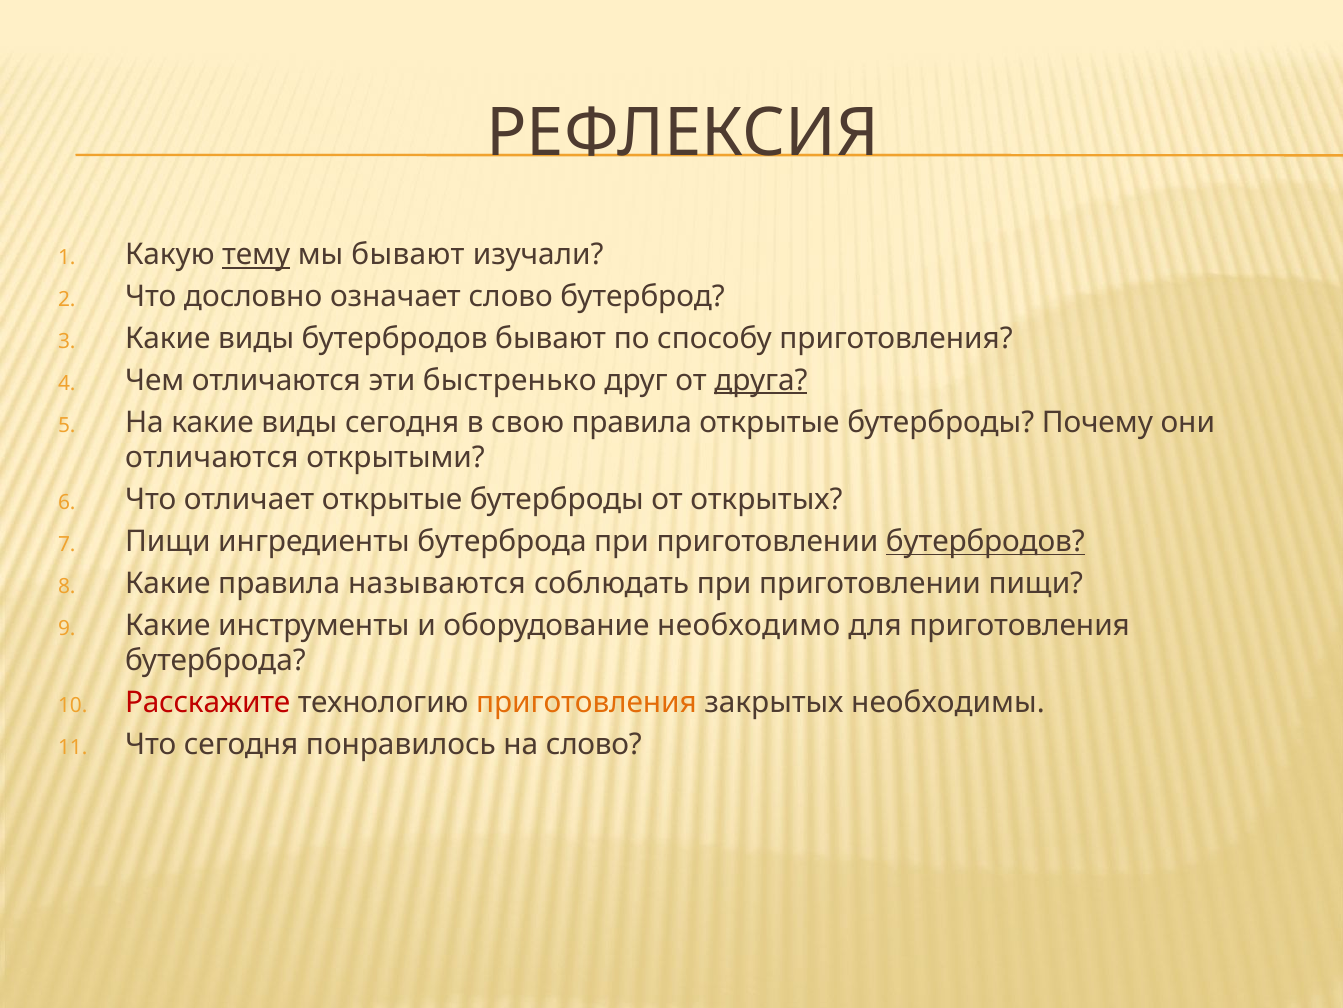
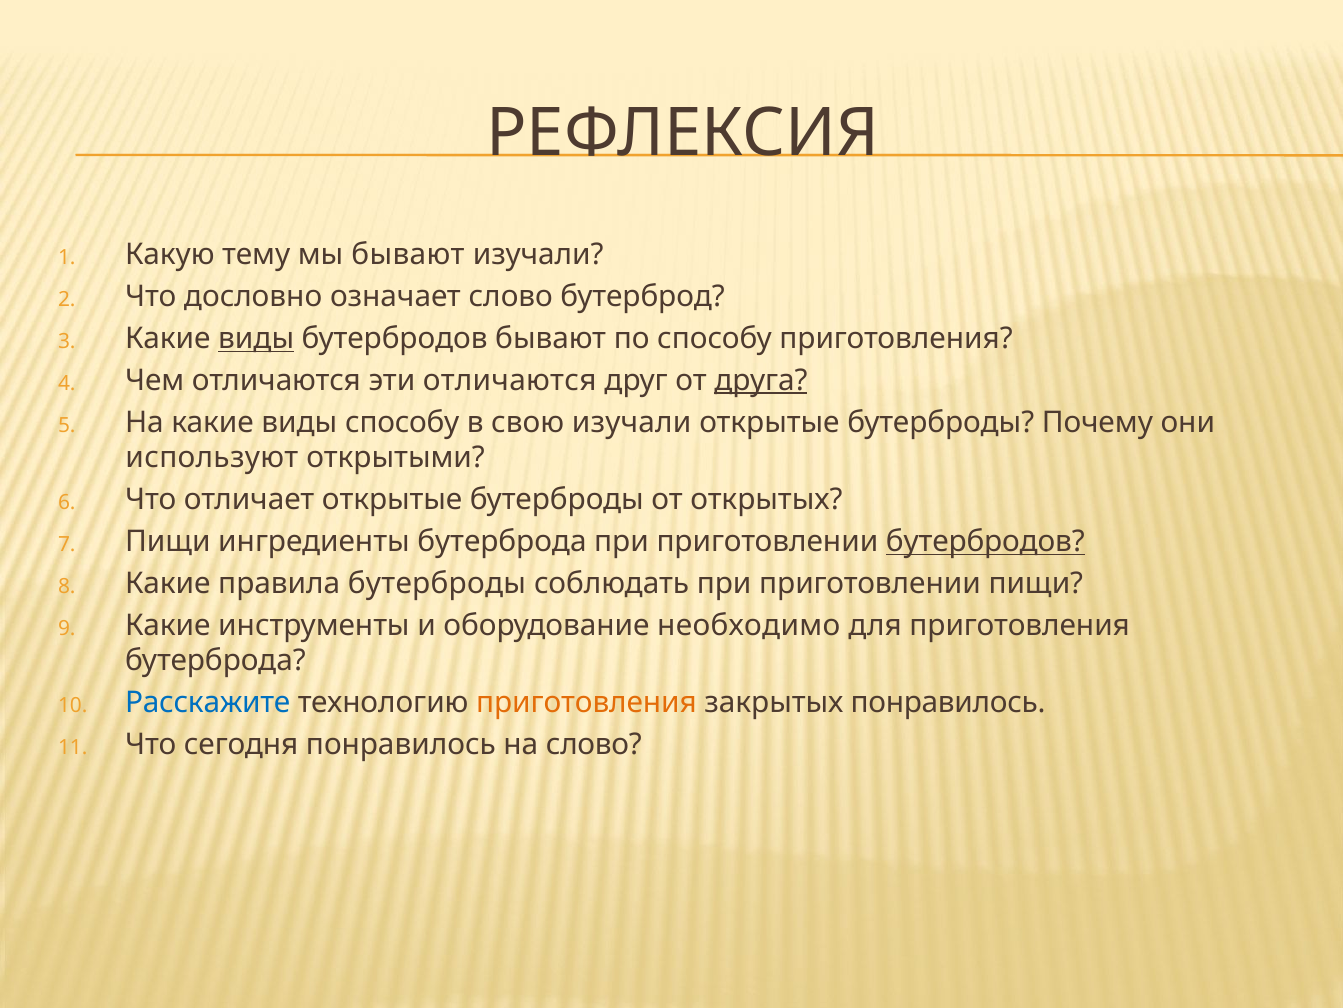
тему underline: present -> none (256, 255)
виды underline: none -> present (256, 338)
эти быстренько: быстренько -> отличаются (510, 380)
виды сегодня: сегодня -> способу (402, 422)
свою правила: правила -> изучали (632, 422)
отличаются: отличаются -> используют (212, 458)
правила называются: называются -> бутерброды (437, 583)
Расскажите colour: red -> blue (208, 702)
закрытых необходимы: необходимы -> понравилось (948, 702)
